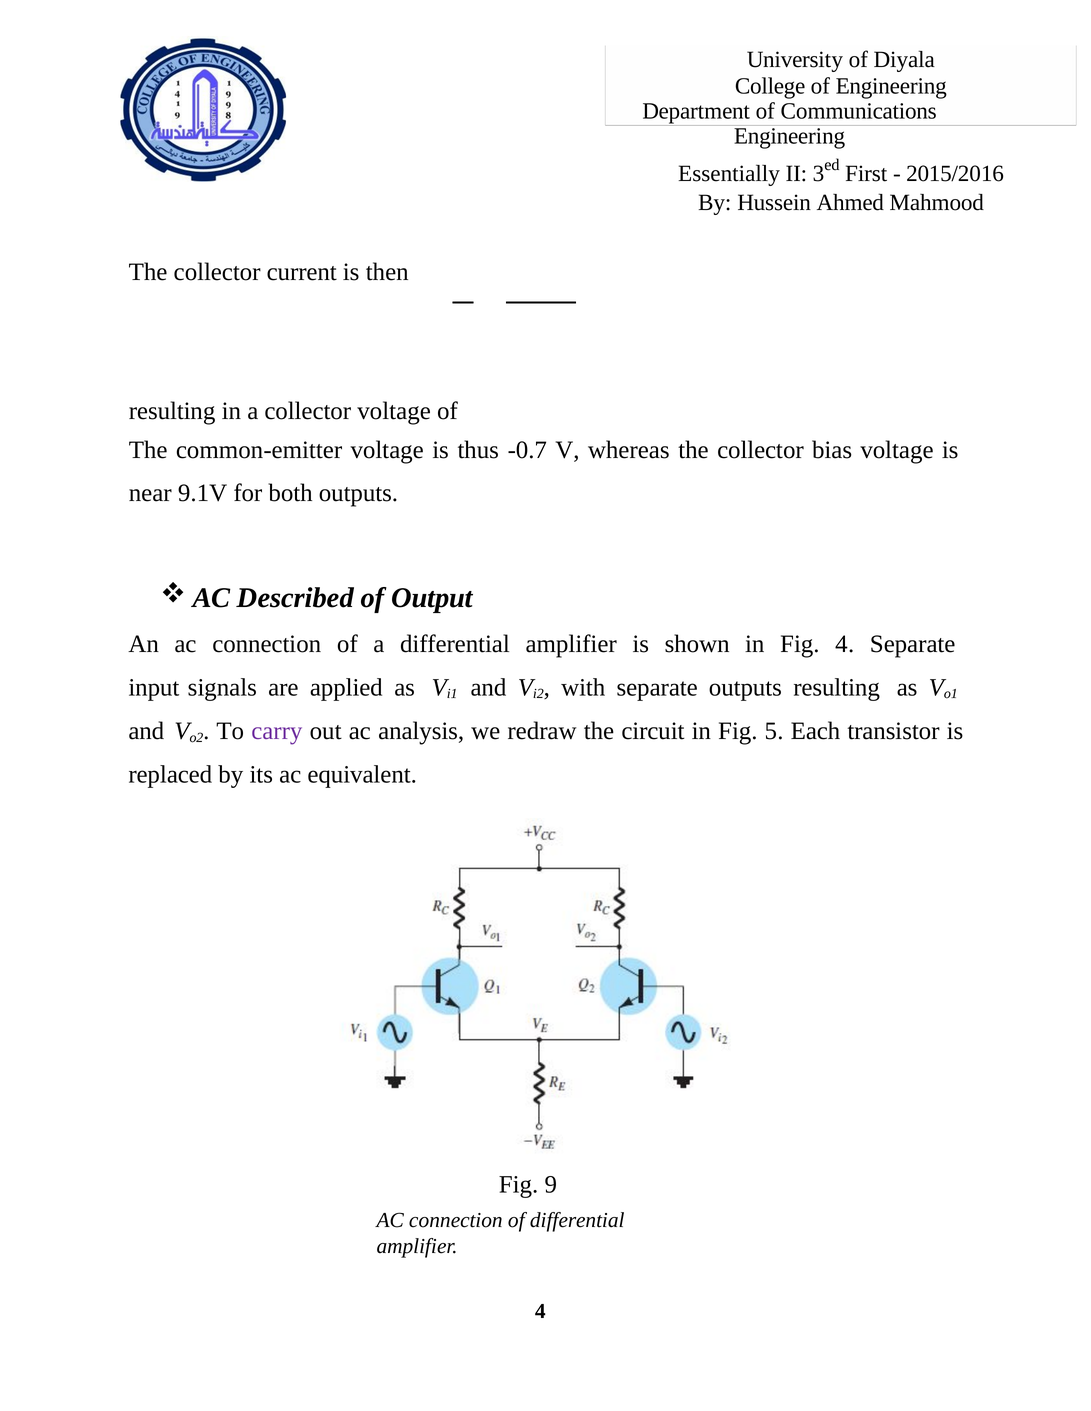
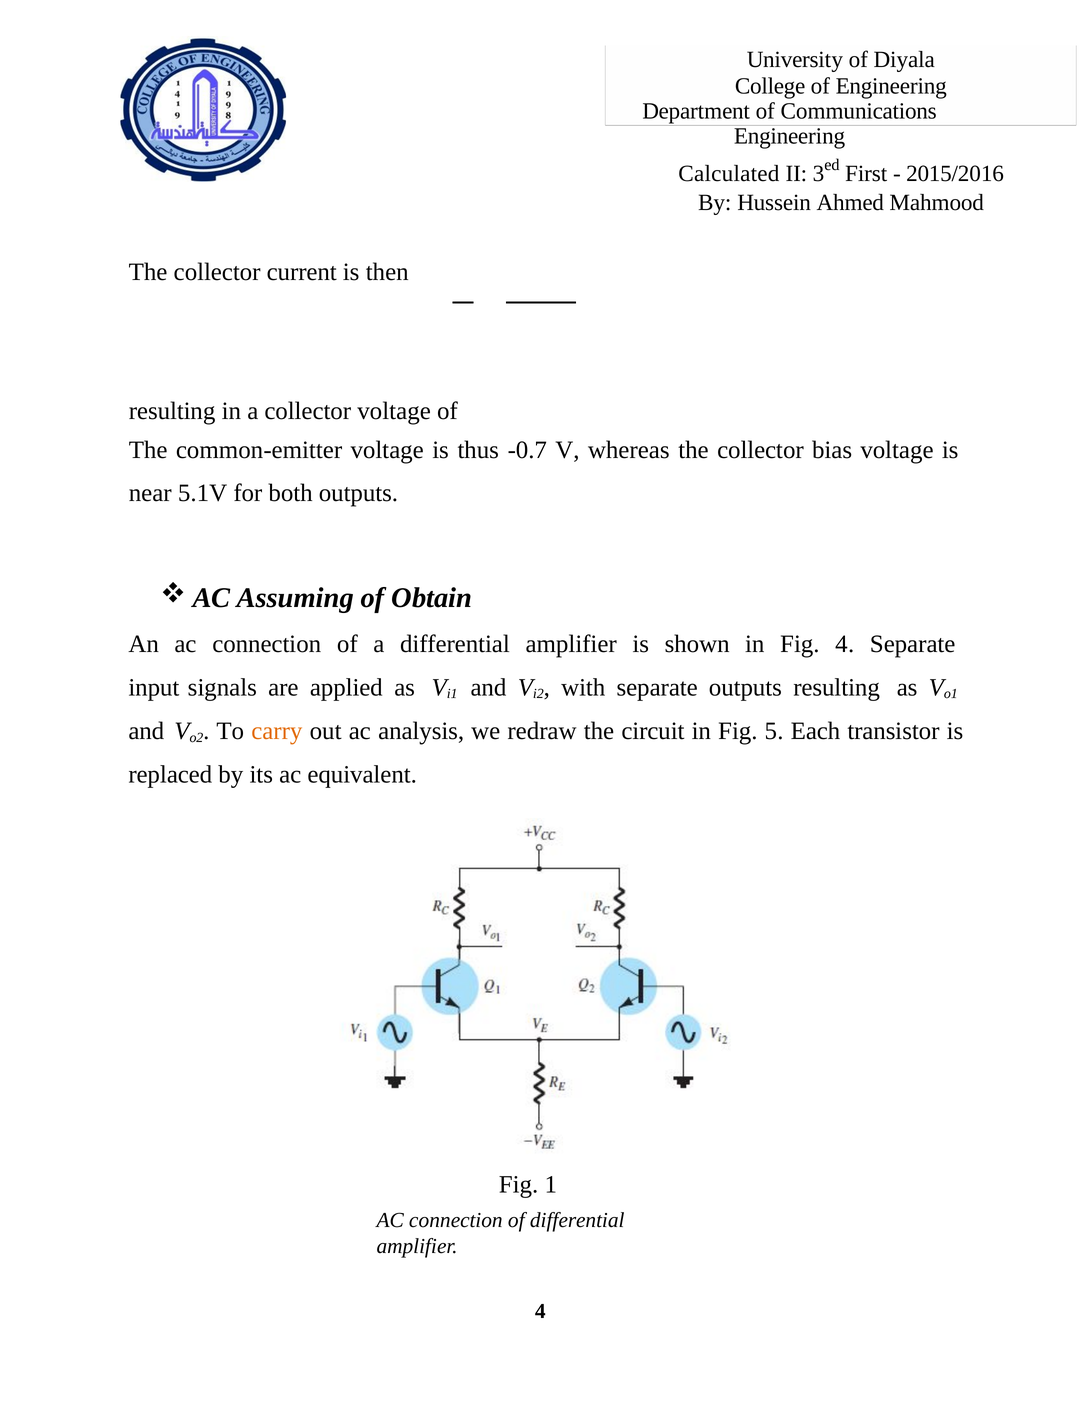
Essentially: Essentially -> Calculated (729, 174)
9.1V: 9.1V -> 5.1V (203, 493)
Described: Described -> Assuming (295, 598)
Output: Output -> Obtain (432, 598)
carry colour: purple -> orange (277, 732)
9: 9 -> 1 (551, 1185)
